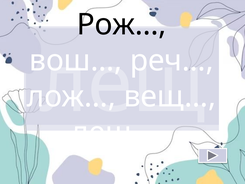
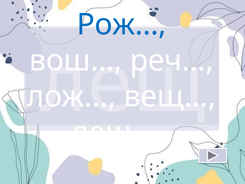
Рож… colour: black -> blue (122, 25)
